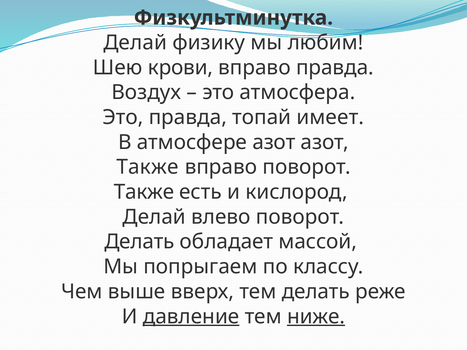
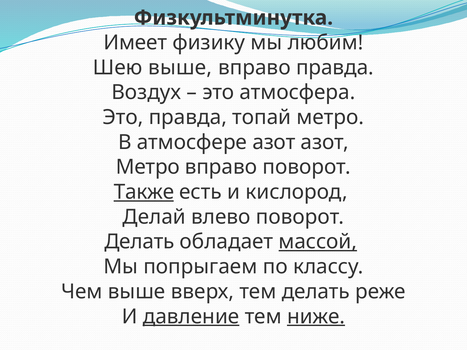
Делай: Делай -> Имеет (135, 43)
Шею крови: крови -> выше (180, 68)
топай имеет: имеет -> метро (330, 117)
Также: Также -> Метро (148, 167)
Также underline: none -> present (144, 192)
массой underline: none -> present (318, 242)
